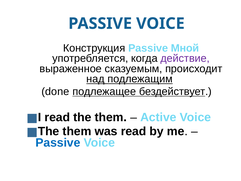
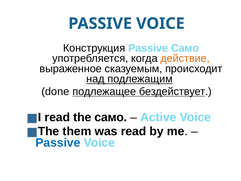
Passive Мной: Мной -> Само (185, 48)
действие colour: purple -> orange (185, 58)
read the them: them -> само (111, 117)
